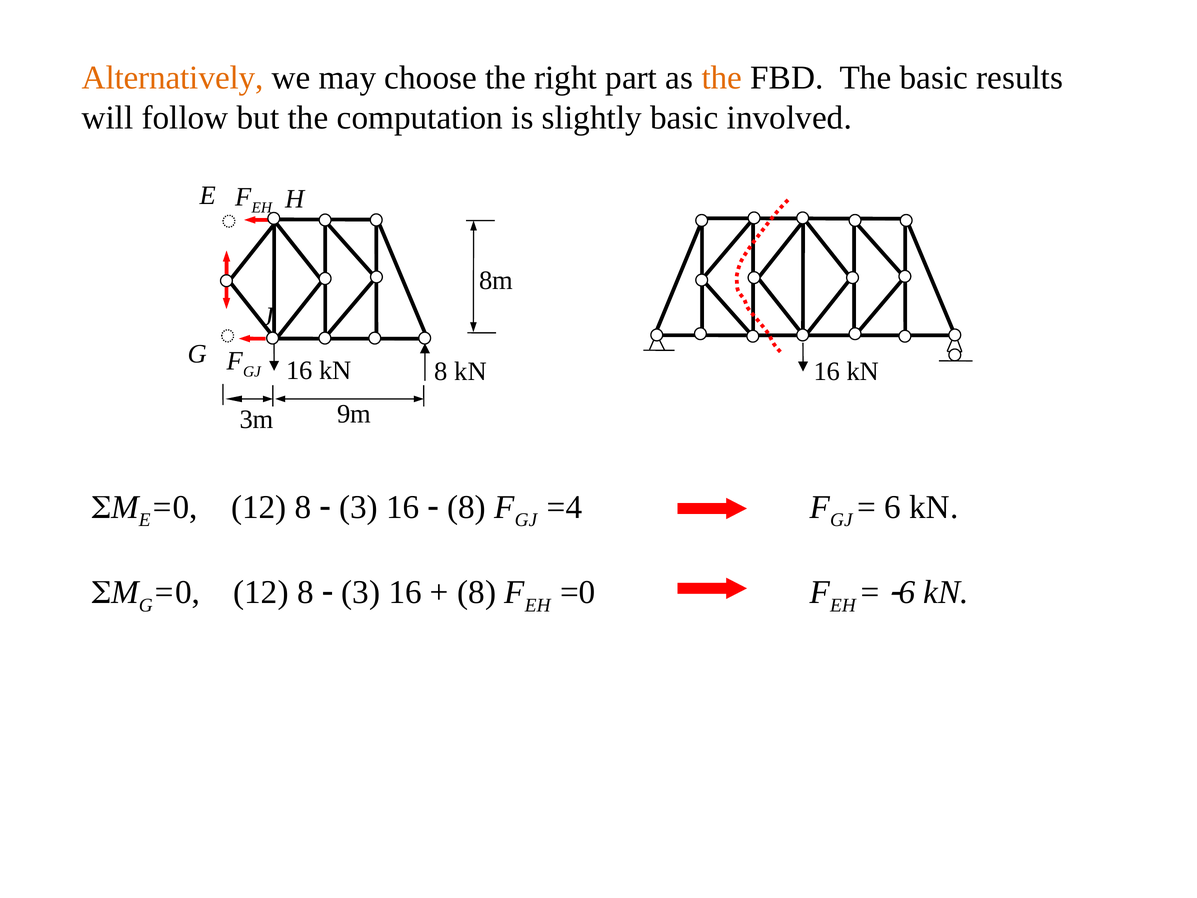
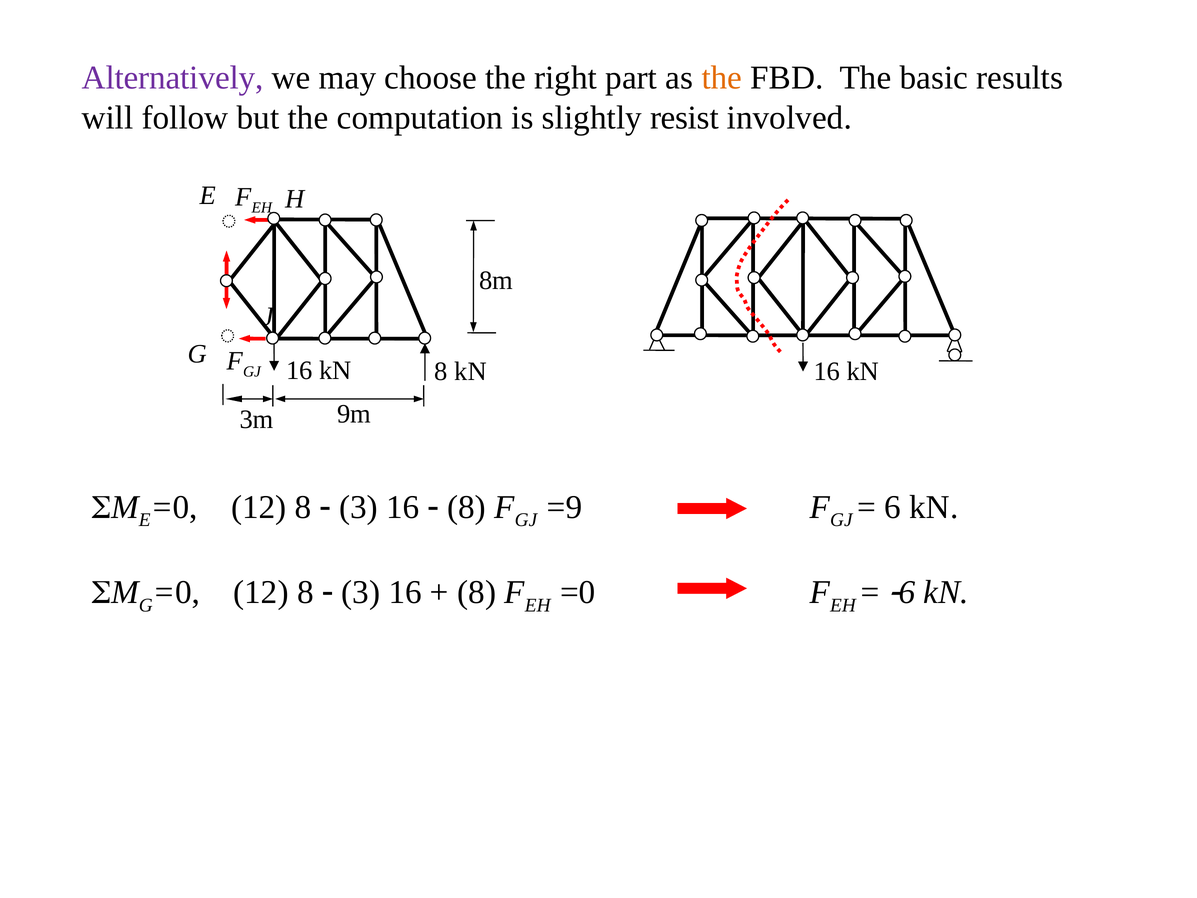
Alternatively colour: orange -> purple (173, 78)
slightly basic: basic -> resist (684, 118)
=4: =4 -> =9 (564, 507)
